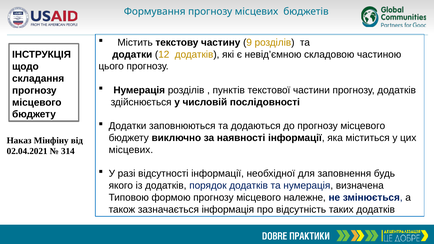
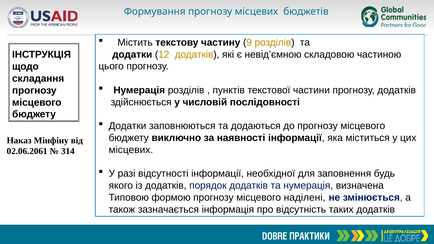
02.04.2021: 02.04.2021 -> 02.06.2061 (27, 151)
належне: належне -> наділені (305, 198)
